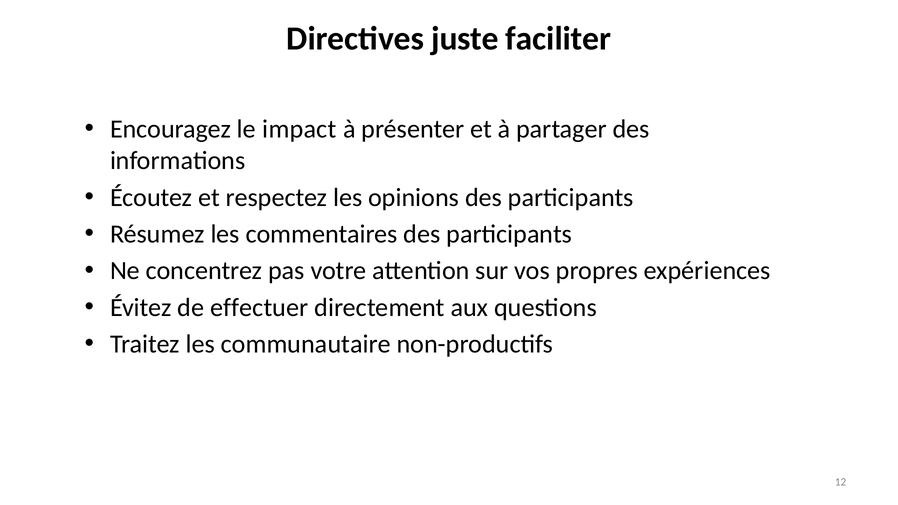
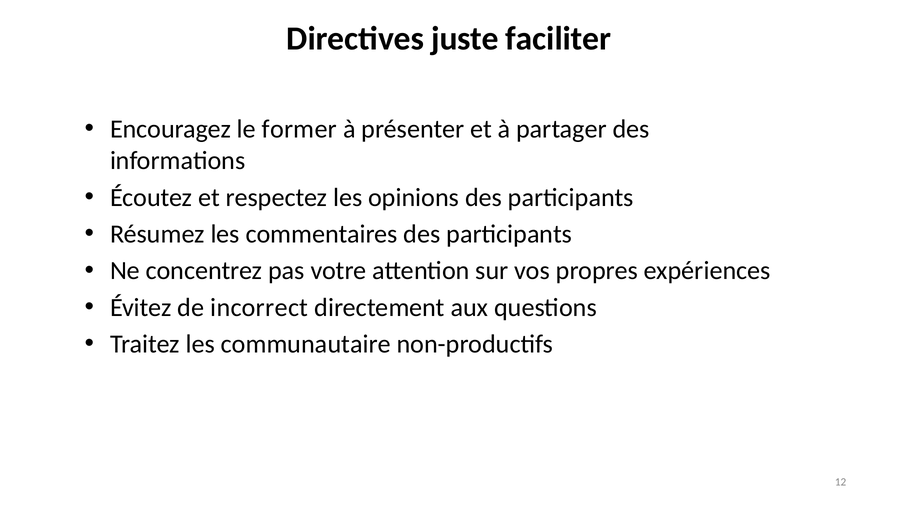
impact: impact -> former (299, 129)
effectuer: effectuer -> incorrect (259, 308)
